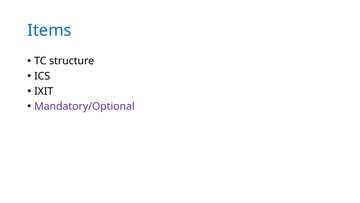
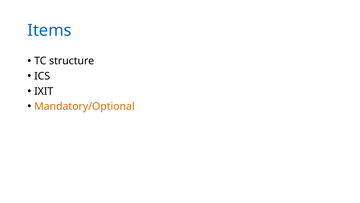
Mandatory/Optional colour: purple -> orange (84, 106)
